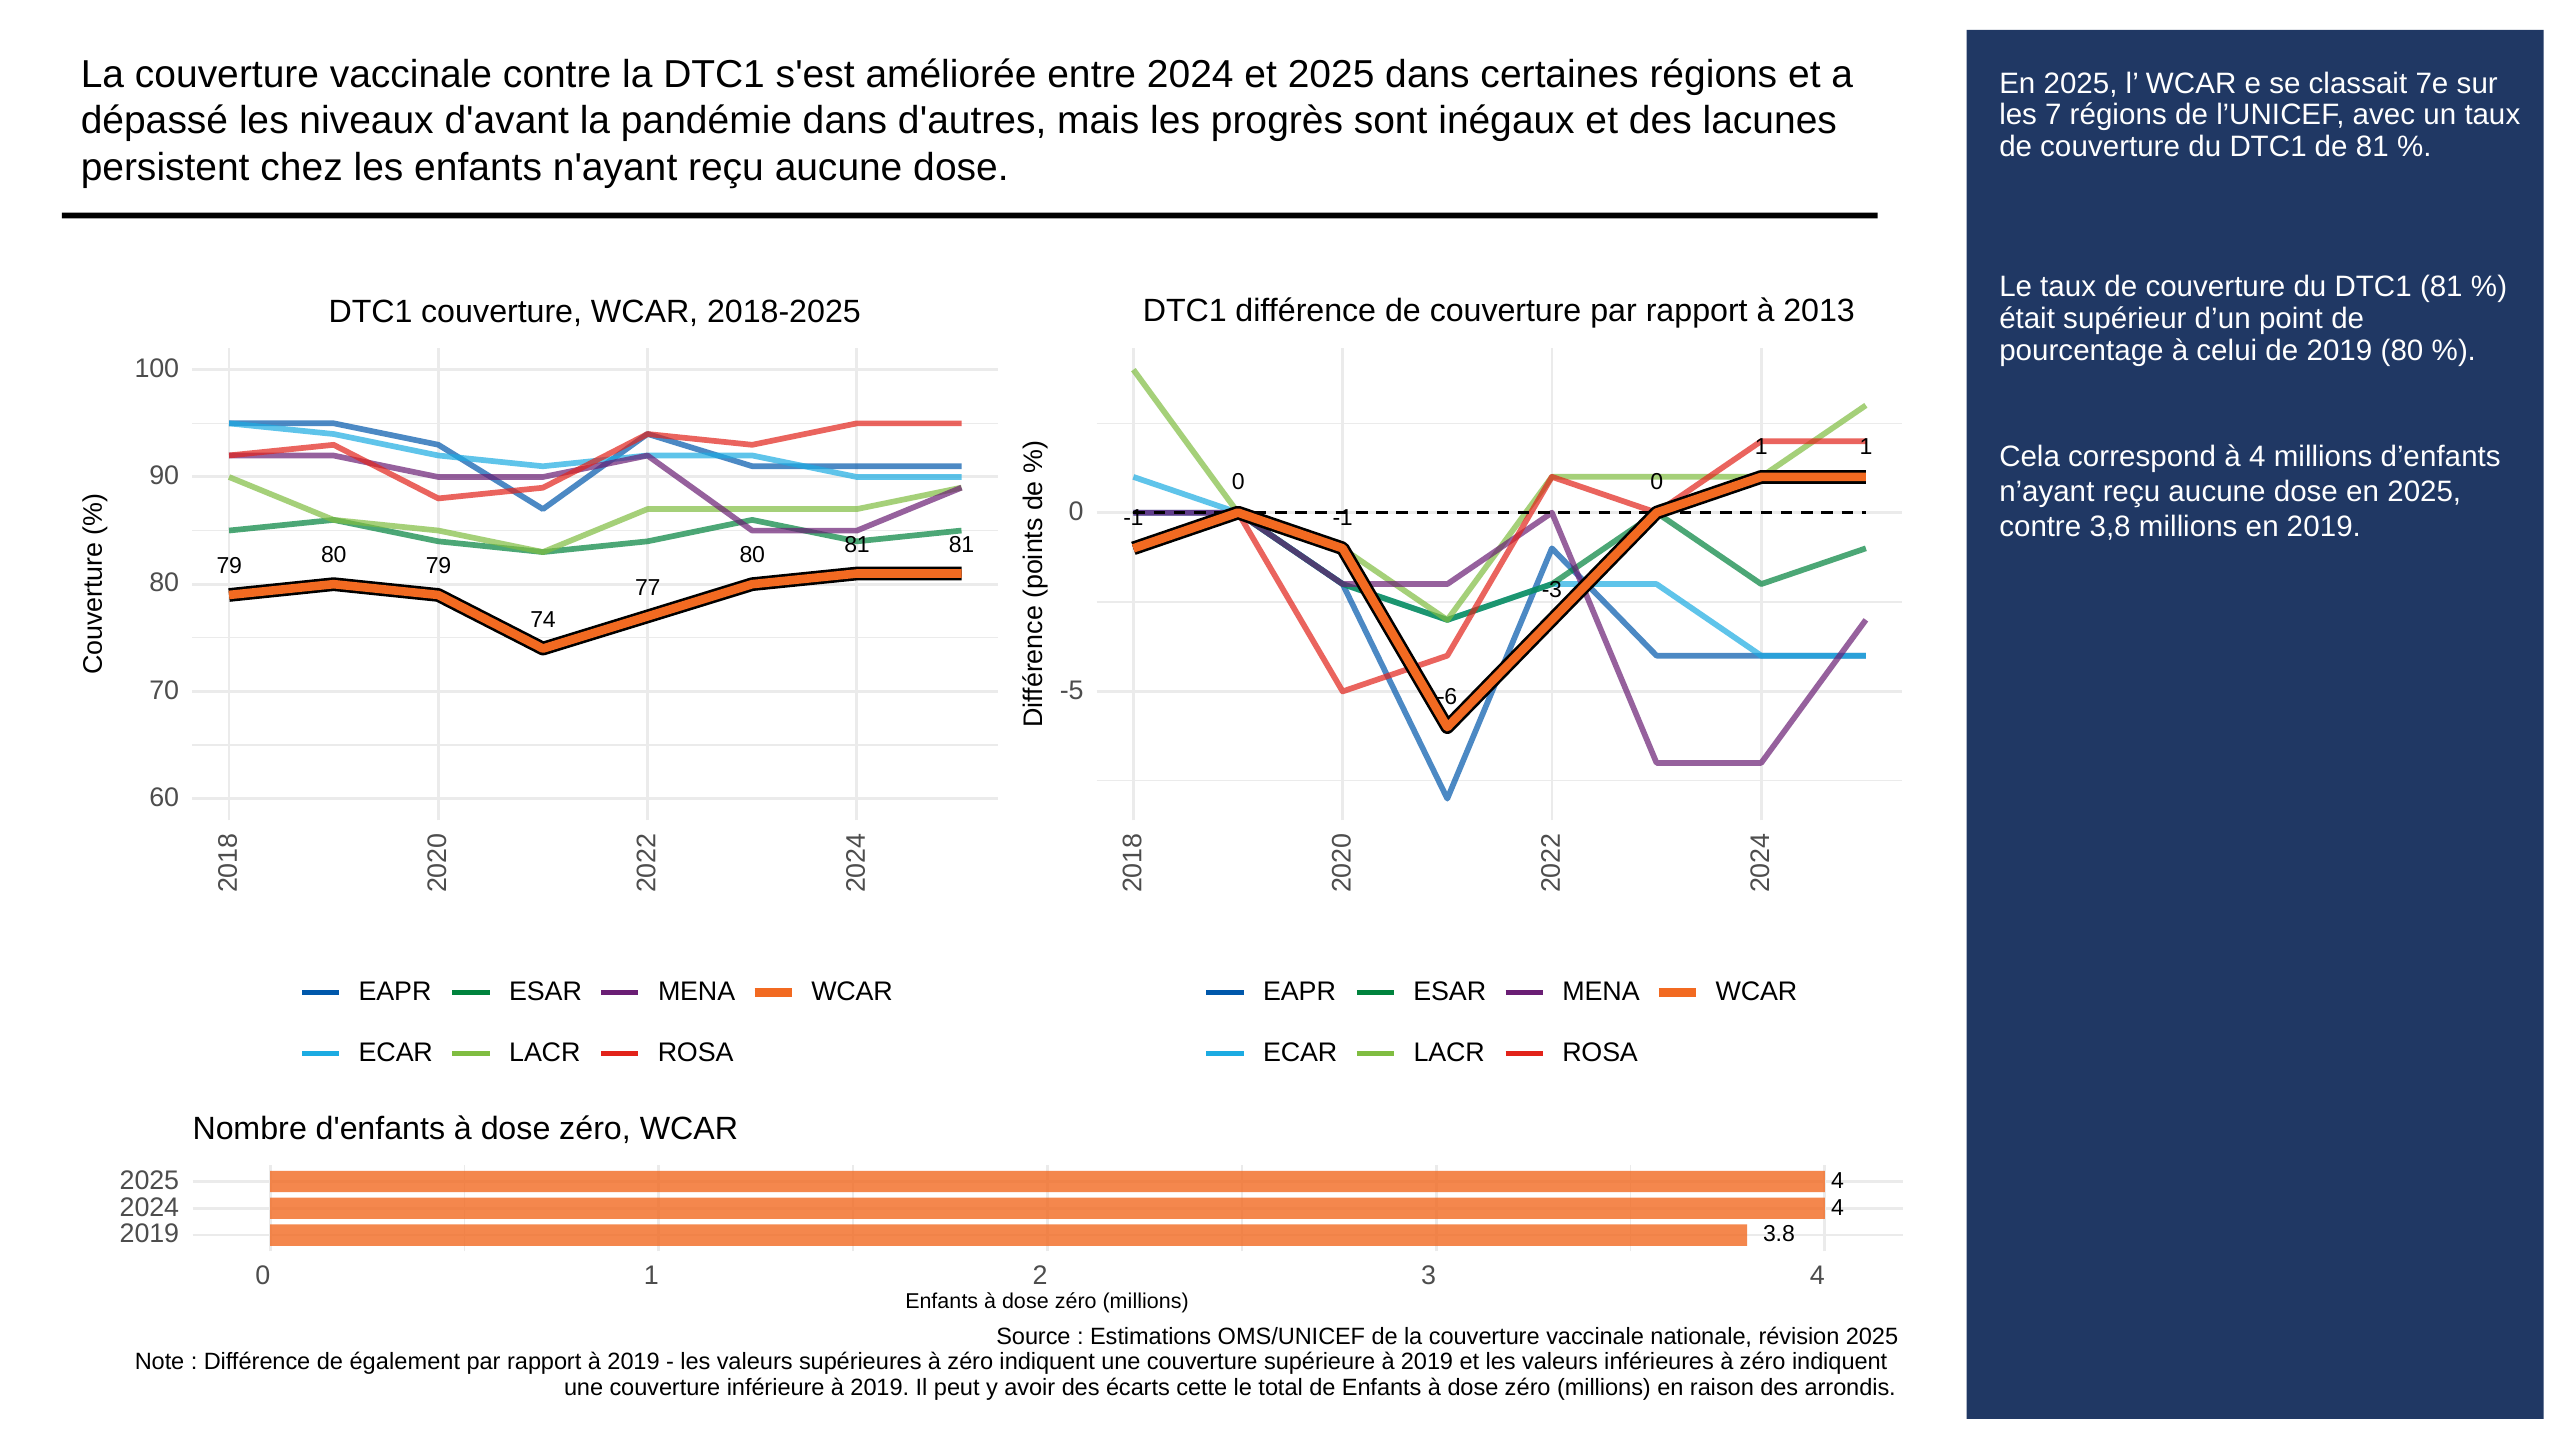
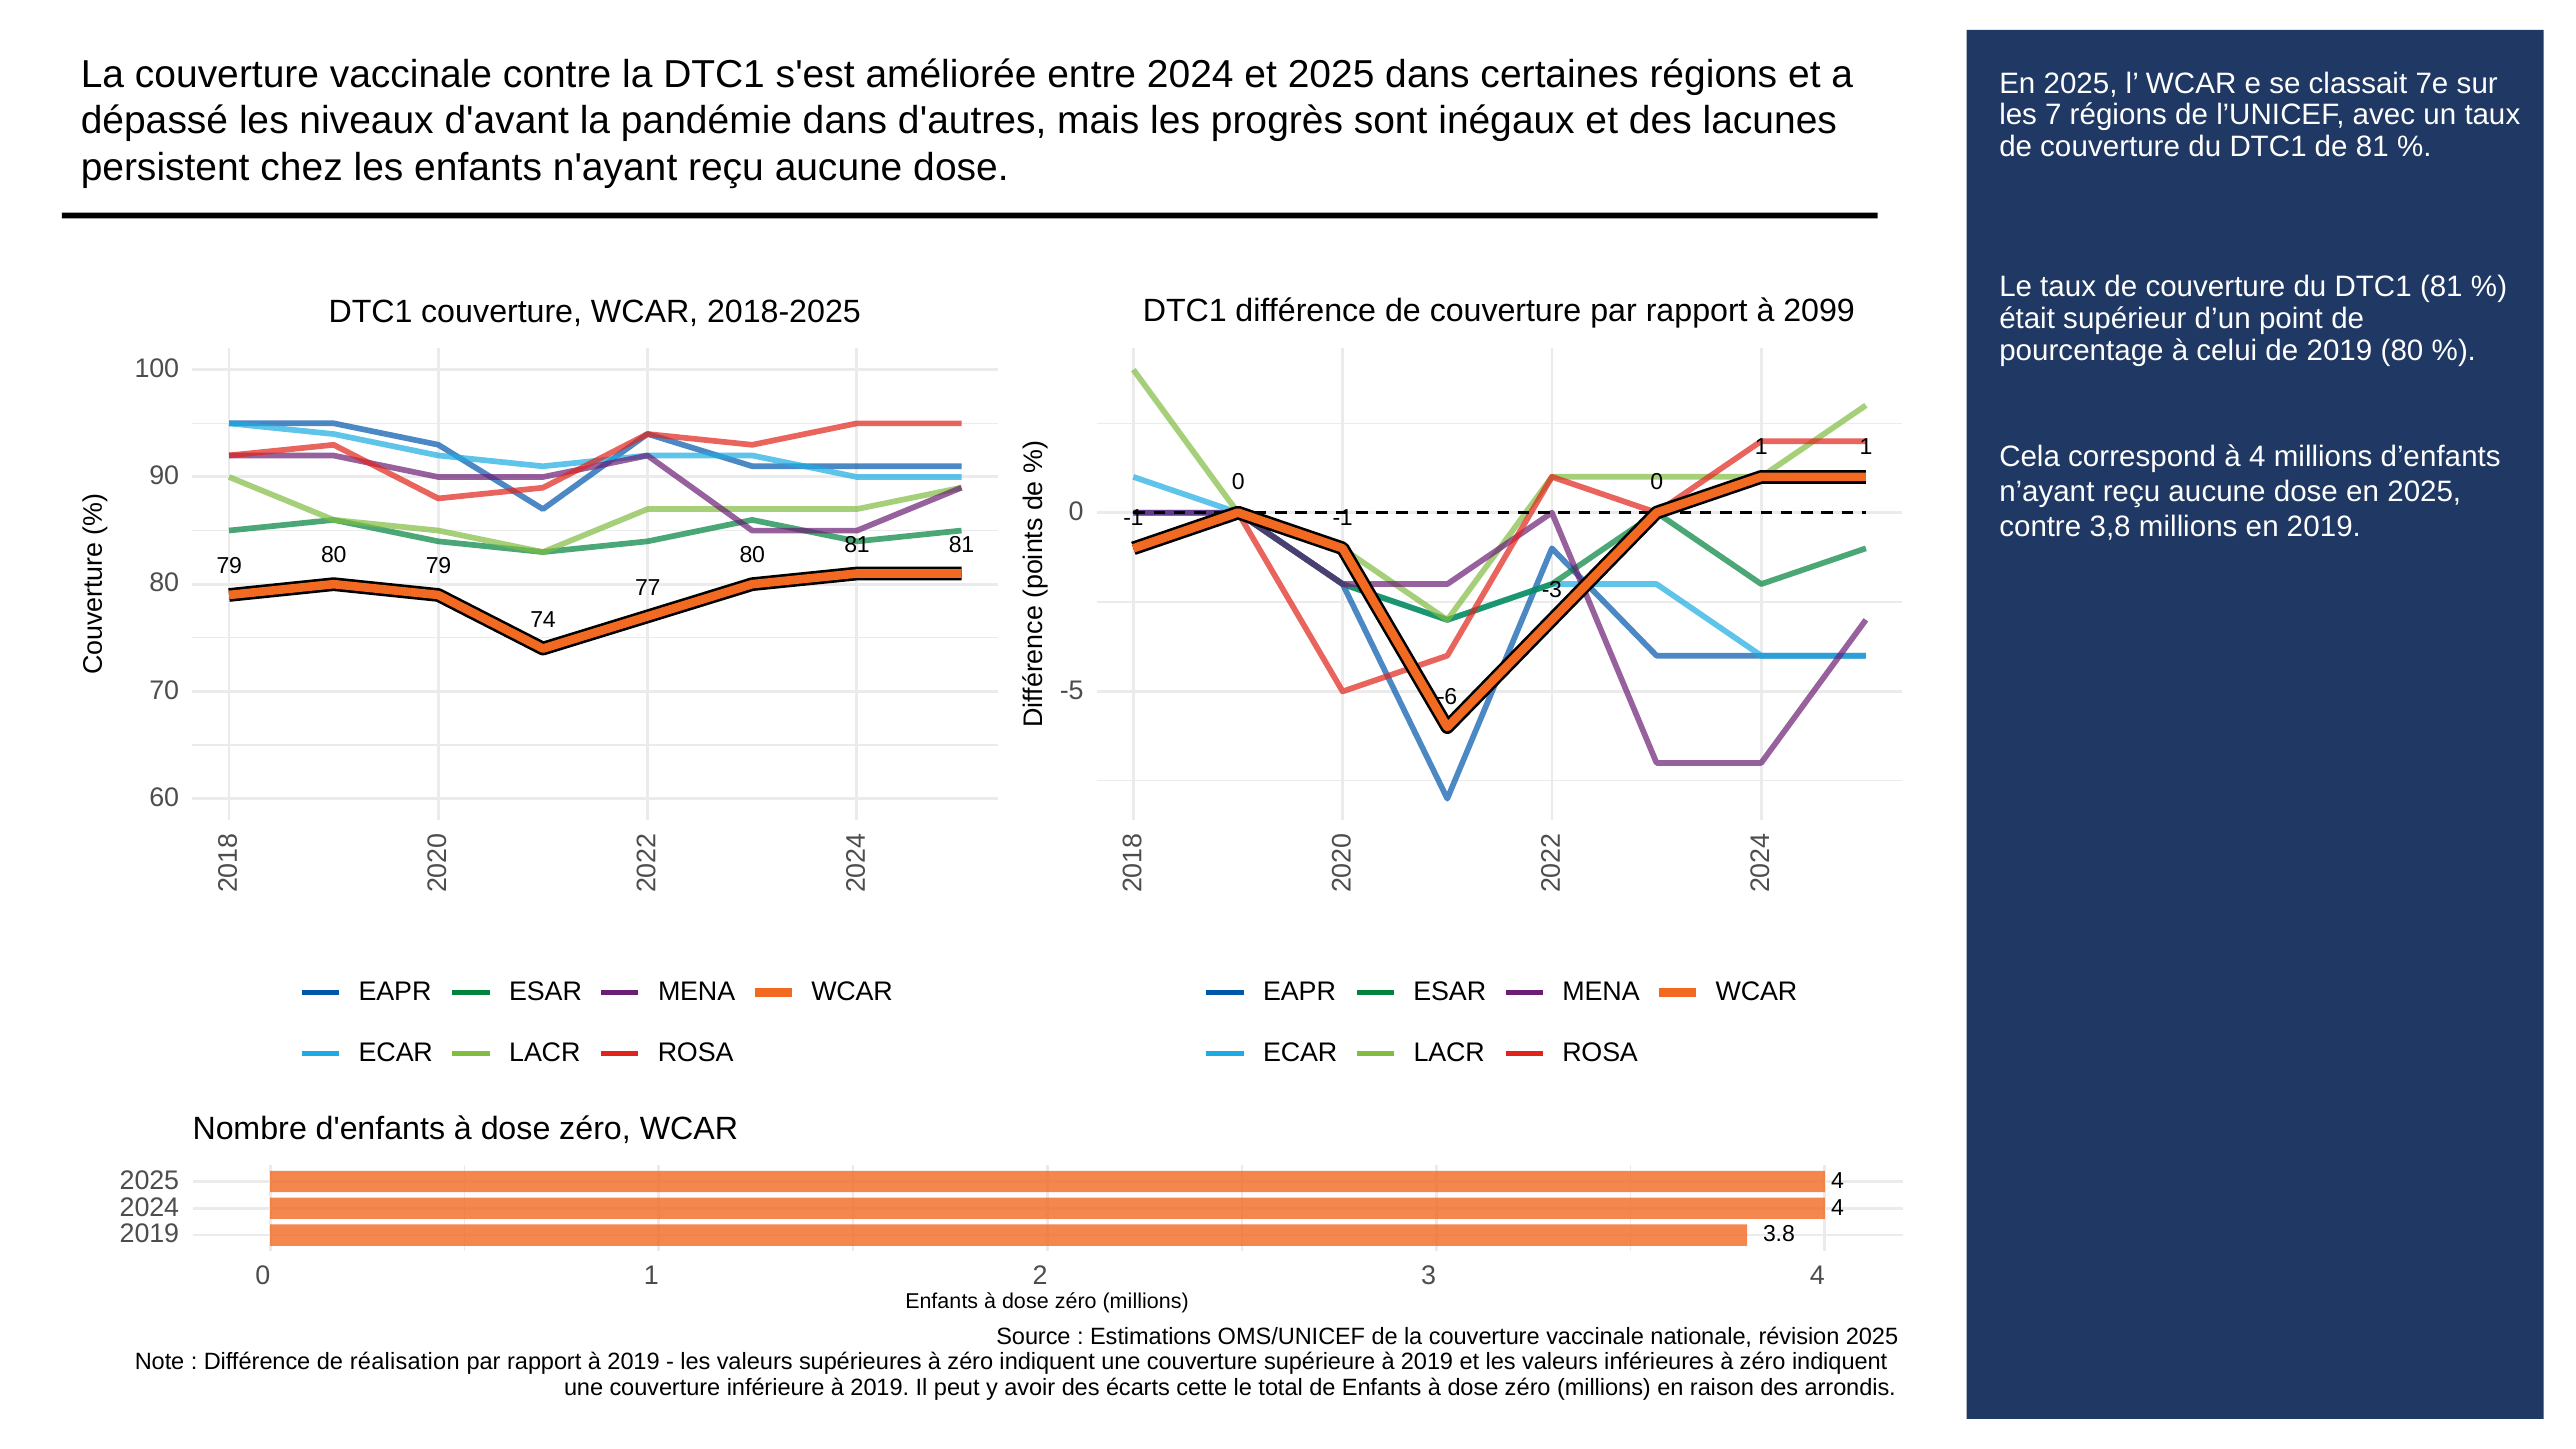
2013: 2013 -> 2099 (1819, 311)
également: également -> réalisation (405, 1362)
